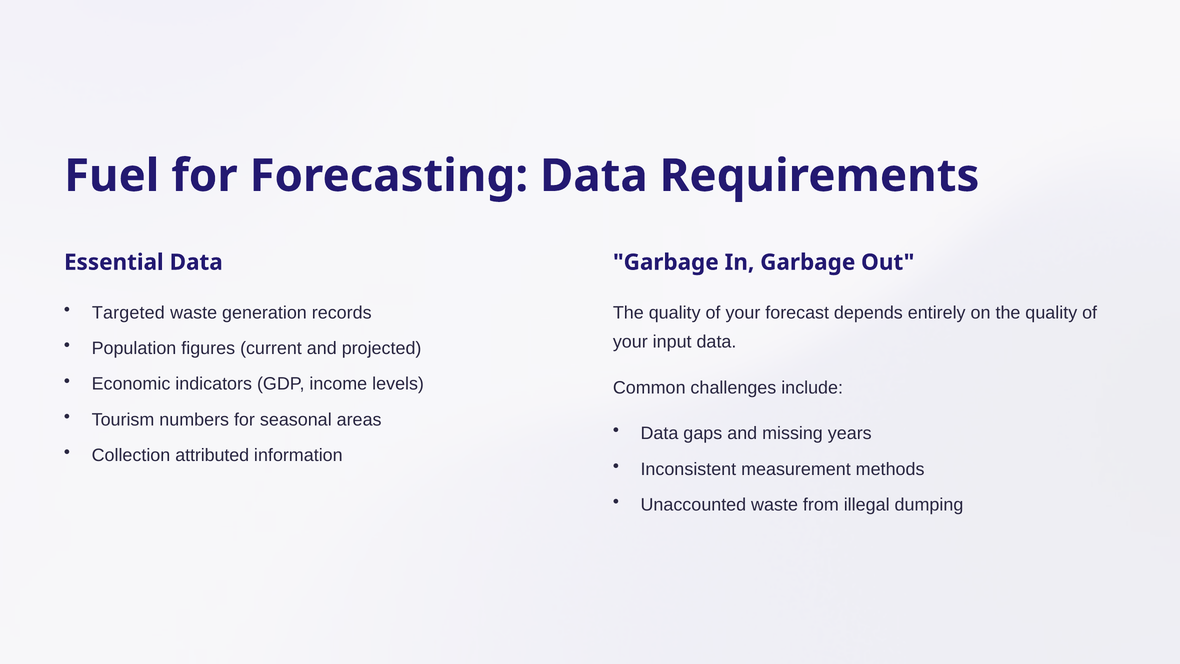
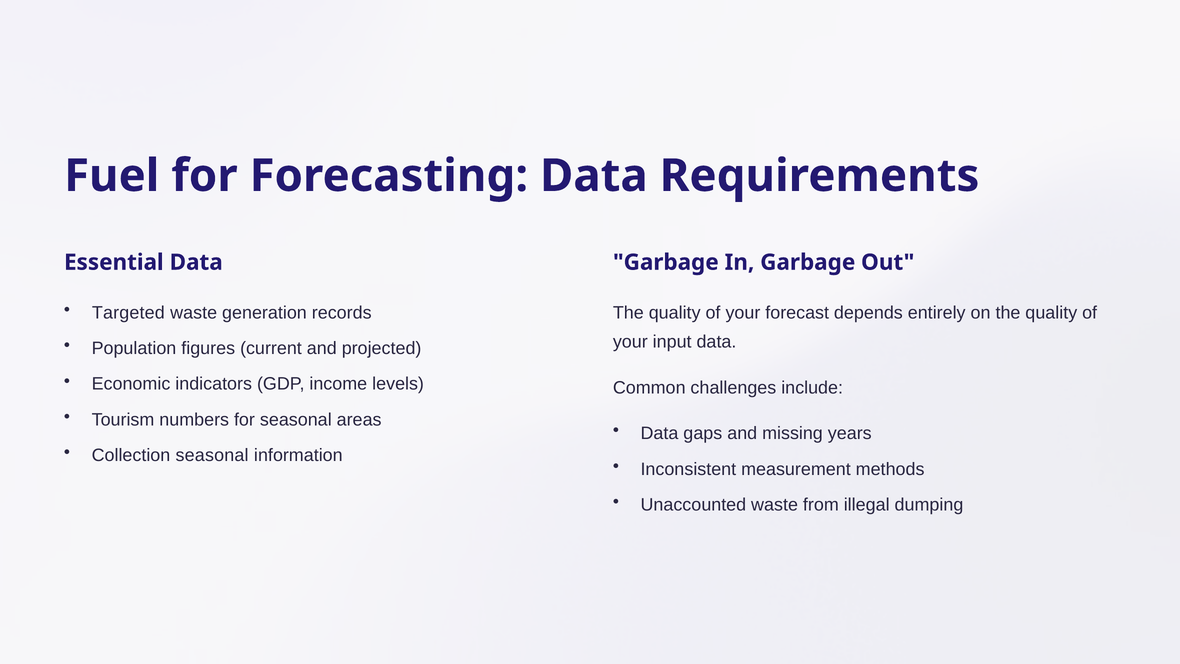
Collection attributed: attributed -> seasonal (212, 455)
